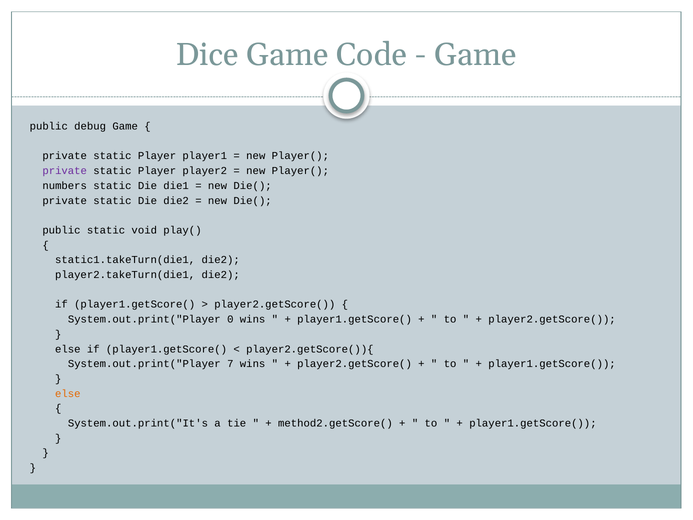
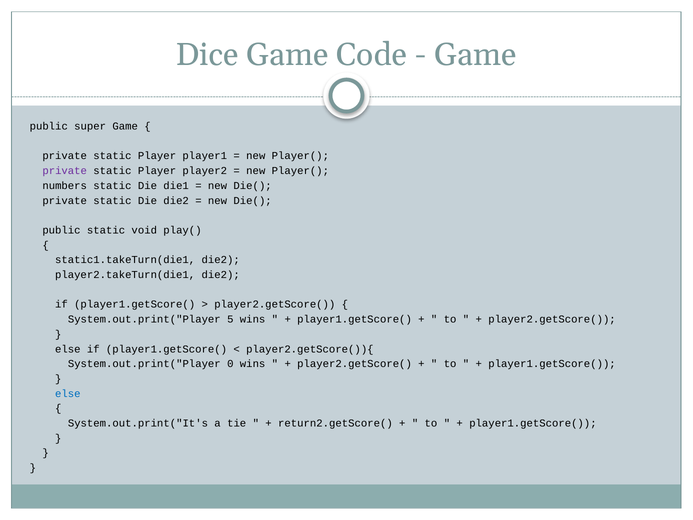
debug: debug -> super (90, 126)
0: 0 -> 5 (230, 319)
7: 7 -> 0 (230, 364)
else colour: orange -> blue (68, 393)
method2.getScore(: method2.getScore( -> return2.getScore( (335, 423)
